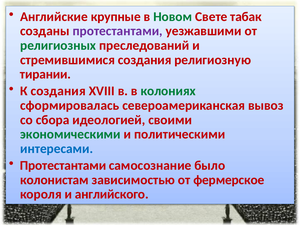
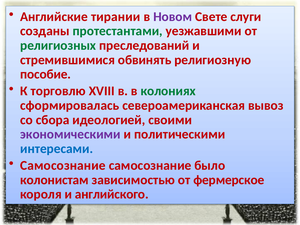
крупные: крупные -> тирании (116, 17)
Новом colour: green -> purple (173, 17)
табак: табак -> слуги (246, 17)
протестантами colour: purple -> green (118, 31)
стремившимися создания: создания -> обвинять (145, 60)
тирании: тирании -> пособие (46, 74)
К создания: создания -> торговлю (58, 91)
экономическими colour: green -> purple (70, 134)
Протестантами: Протестантами -> Самосознание (63, 166)
